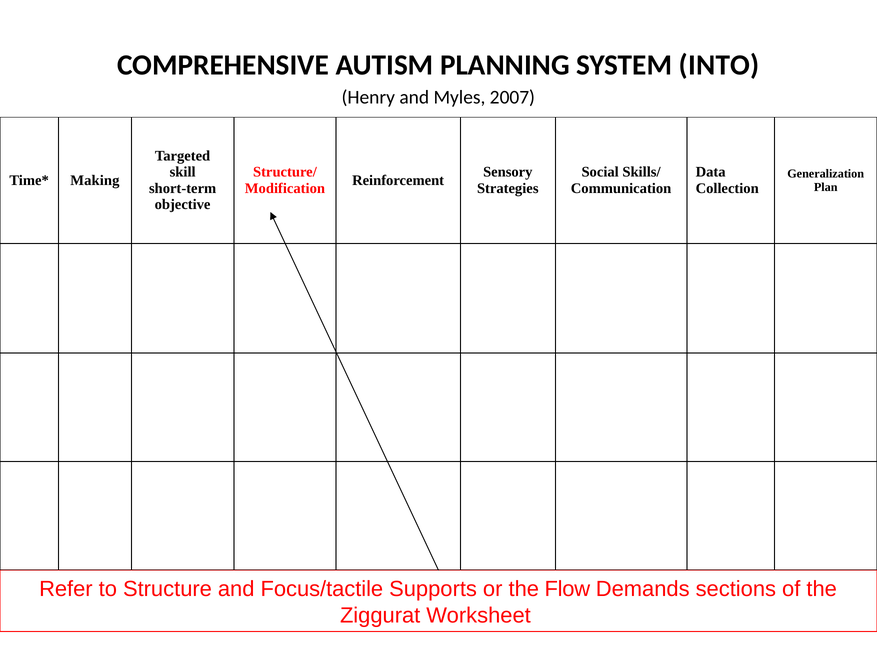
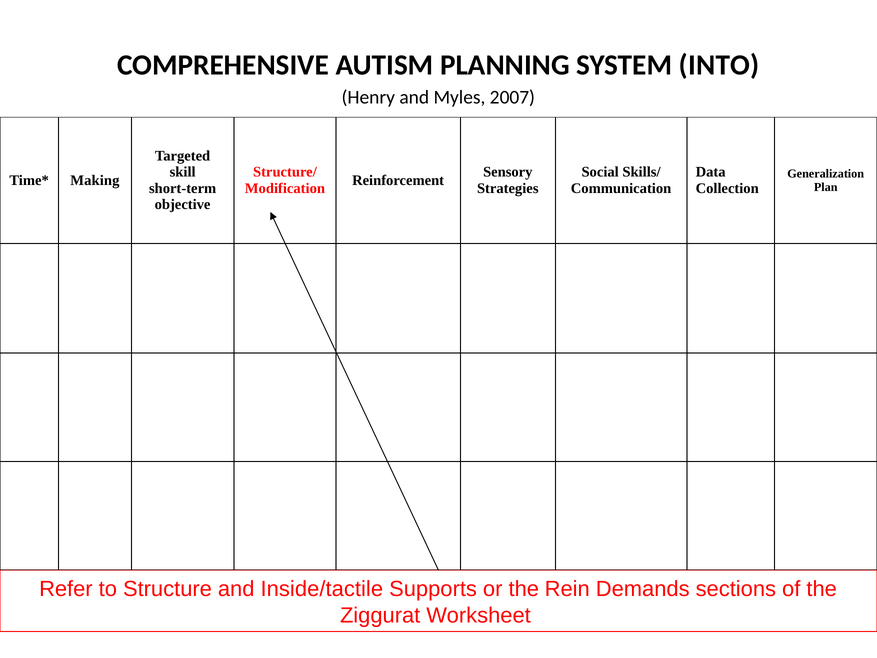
Focus/tactile: Focus/tactile -> Inside/tactile (322, 589)
Flow: Flow -> Rein (567, 589)
